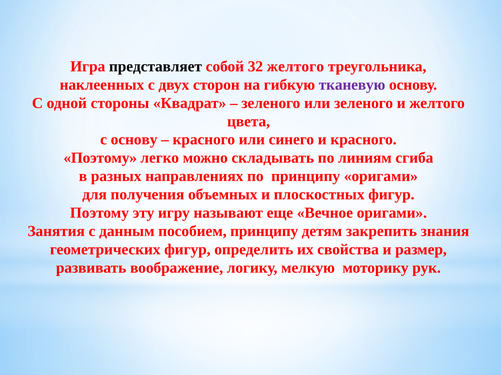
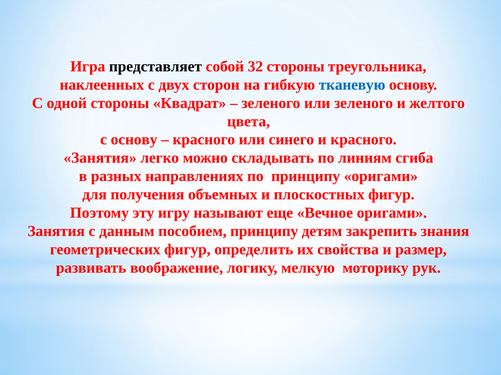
32 желтого: желтого -> стороны (296, 66)
тканевую colour: purple -> blue (352, 85)
Поэтому: Поэтому -> Занятия (100, 158)
